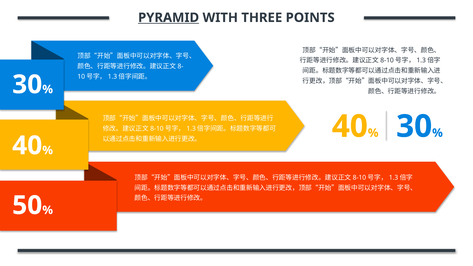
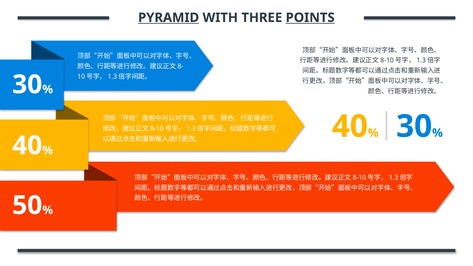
POINTS underline: none -> present (310, 18)
